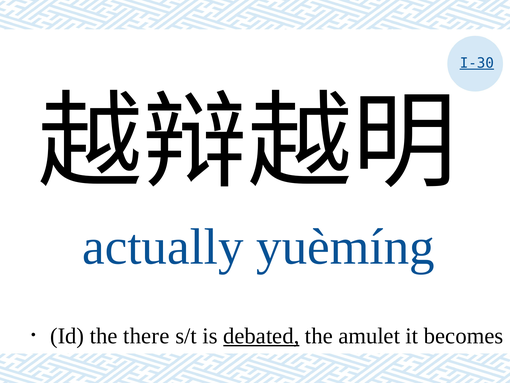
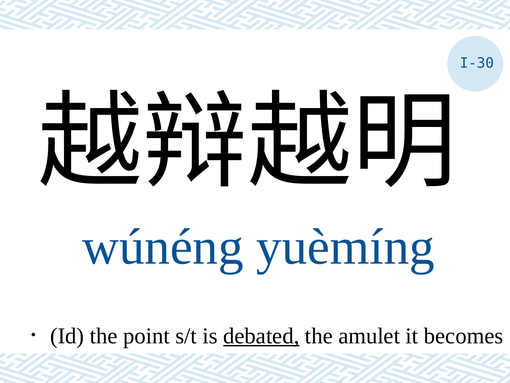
I-30 underline: present -> none (477, 63)
actually: actually -> wúnéng (163, 247)
there: there -> point (146, 336)
